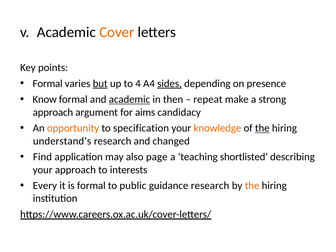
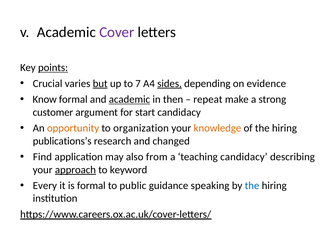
Cover colour: orange -> purple (117, 32)
points underline: none -> present (53, 68)
Formal: Formal -> Crucial (48, 84)
4: 4 -> 7 (138, 84)
presence: presence -> evidence (266, 84)
approach: approach -> customer (53, 112)
aims: aims -> start (145, 112)
specification: specification -> organization (141, 128)
the underline: present -> none (262, 128)
understand’s: understand’s -> publications’s (62, 141)
page: page -> from (157, 157)
teaching shortlisted: shortlisted -> candidacy (244, 157)
approach underline: none -> present (75, 170)
interests: interests -> keyword (129, 170)
guidance research: research -> speaking (210, 186)
the colour: orange -> blue (252, 186)
